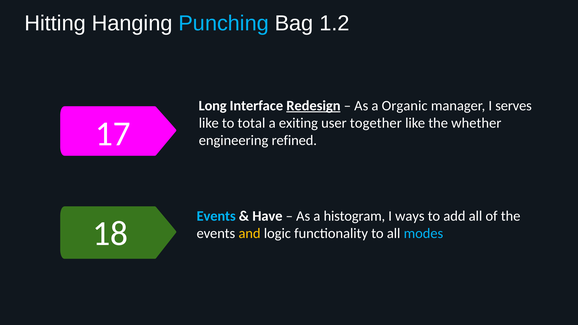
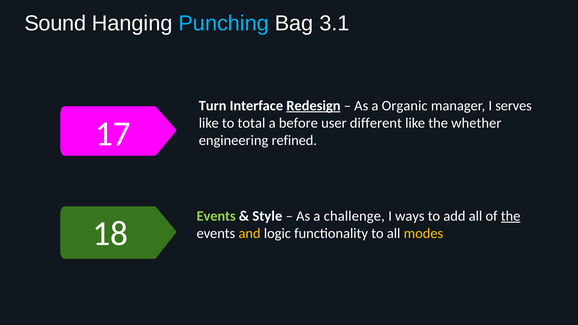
Hitting: Hitting -> Sound (55, 24)
1.2: 1.2 -> 3.1 (334, 24)
Long: Long -> Turn (213, 106)
exiting: exiting -> before (298, 123)
together: together -> different (376, 123)
Events colour: light blue -> light green (216, 216)
Have: Have -> Style (267, 216)
histogram: histogram -> challenge (354, 216)
the underline: none -> present (511, 216)
modes colour: light blue -> yellow (423, 233)
